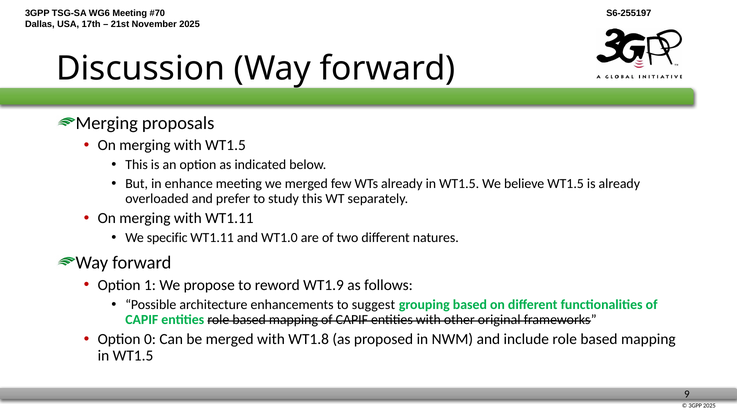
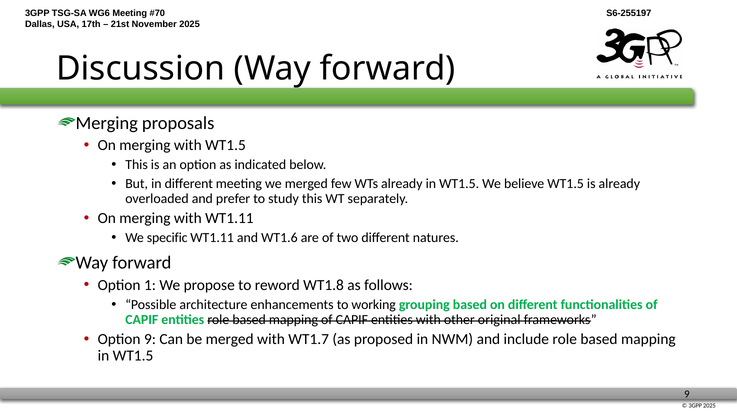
in enhance: enhance -> different (189, 183)
WT1.0: WT1.0 -> WT1.6 (279, 237)
WT1.9: WT1.9 -> WT1.8 (324, 285)
suggest: suggest -> working (374, 304)
Option 0: 0 -> 9 (150, 339)
WT1.8: WT1.8 -> WT1.7 (309, 339)
